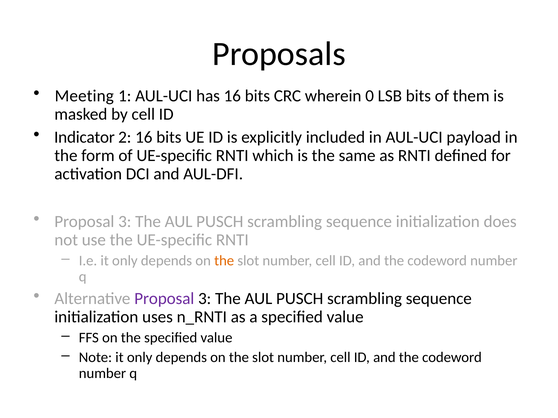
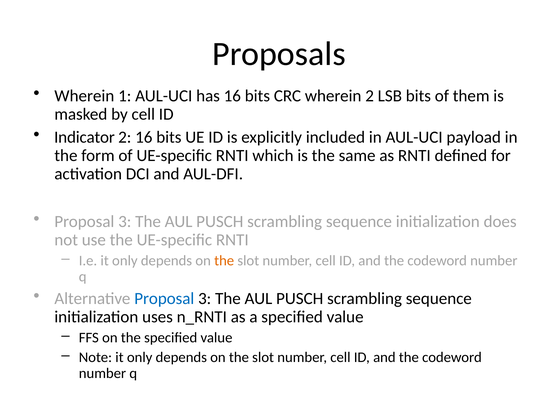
Meeting: Meeting -> Wherein (84, 96)
wherein 0: 0 -> 2 (370, 96)
Proposal colour: purple -> blue (164, 299)
